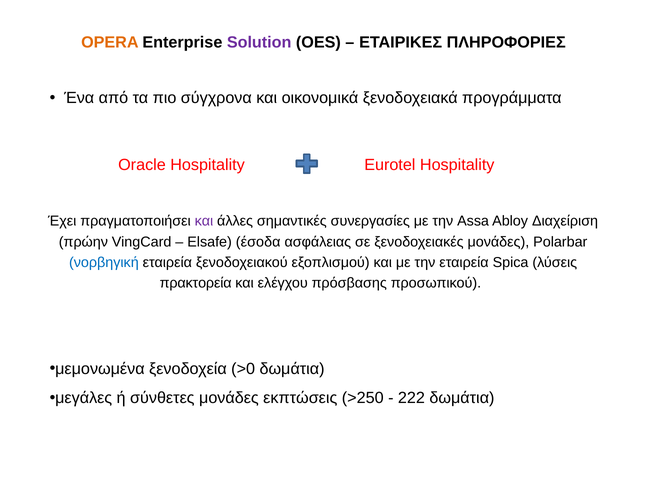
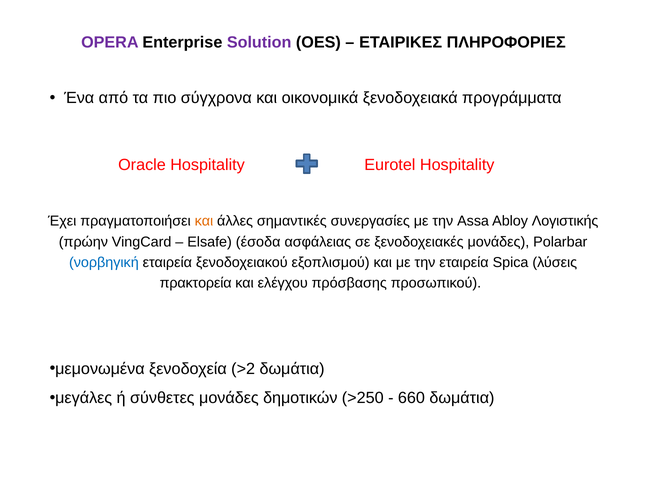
OPERA colour: orange -> purple (110, 43)
και colour: purple -> orange (204, 221)
Διαχείριση: Διαχείριση -> Λογιστικής (565, 221)
>0: >0 -> >2 (243, 369)
εκπτώσεις: εκπτώσεις -> δημοτικών (300, 398)
222: 222 -> 660 (411, 398)
